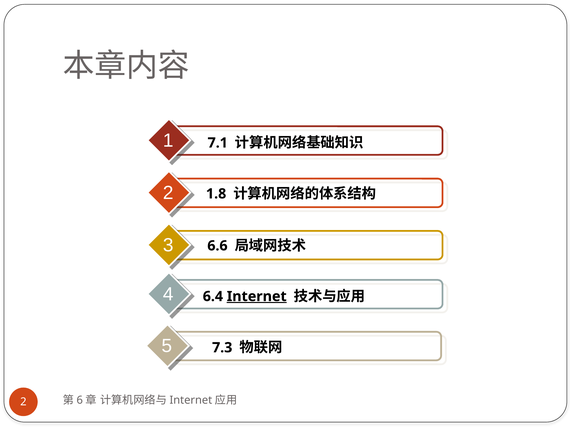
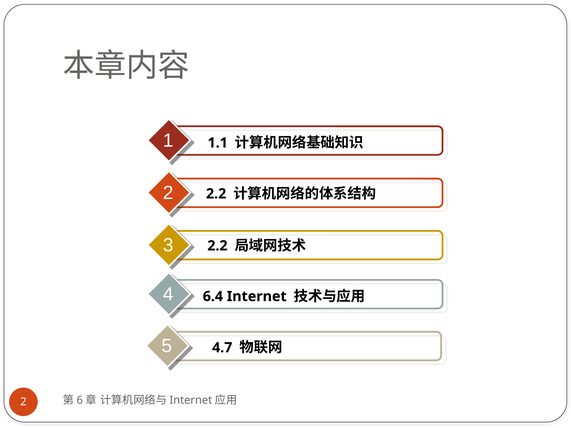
7.1: 7.1 -> 1.1 (218, 143)
1.8: 1.8 -> 2.2 (216, 194)
6.6: 6.6 -> 2.2 (217, 246)
Internet underline: present -> none (257, 297)
7.3: 7.3 -> 4.7 (222, 348)
